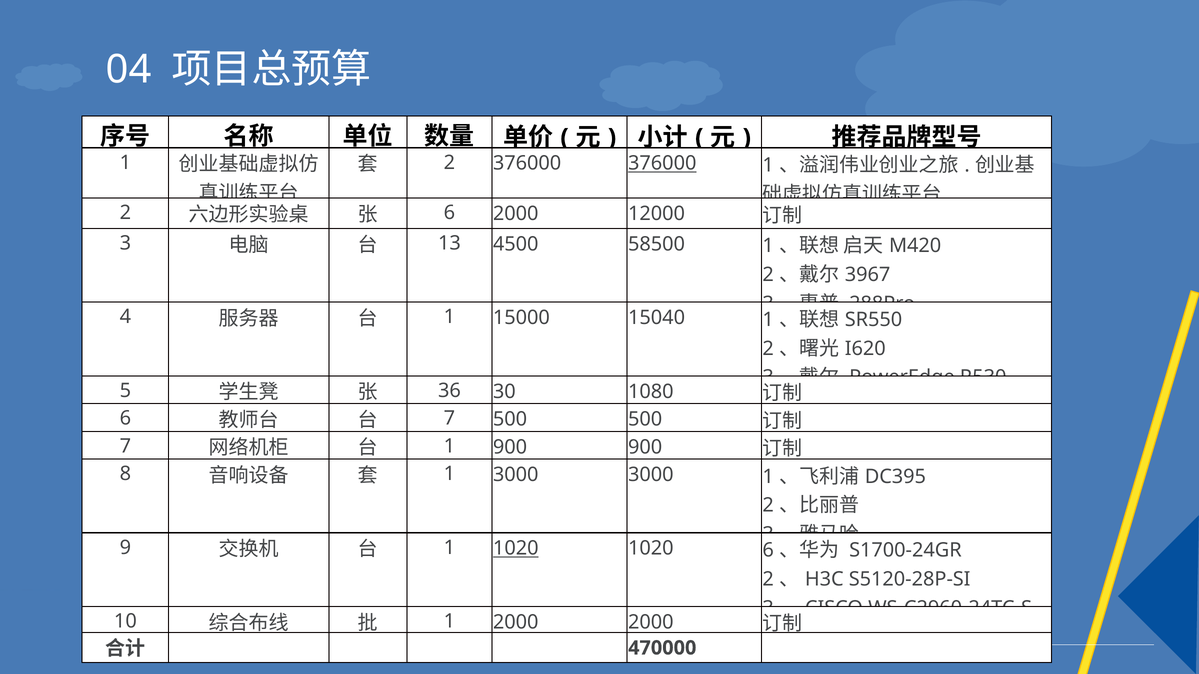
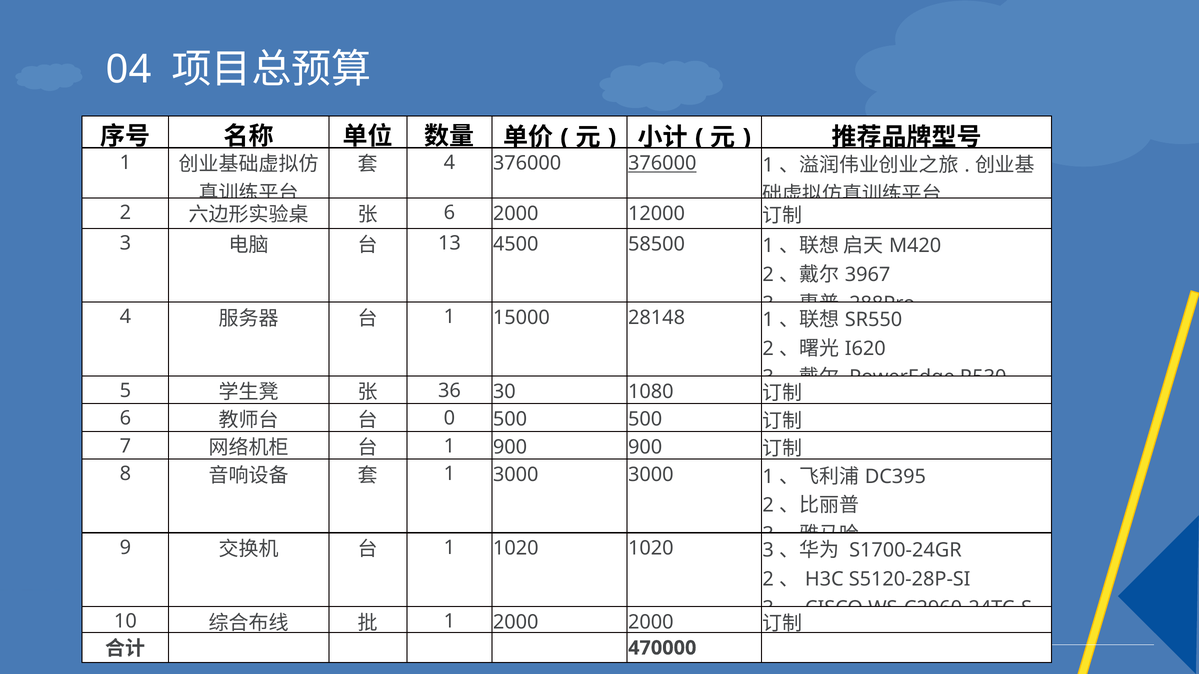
2: 2 -> 4 (449, 163)
15040: 15040 -> 28148 (657, 318)
7: 7 -> 0 (449, 419)
1020 underline: present -> none (516, 549)
1020 6: 6 -> 3 (768, 551)
